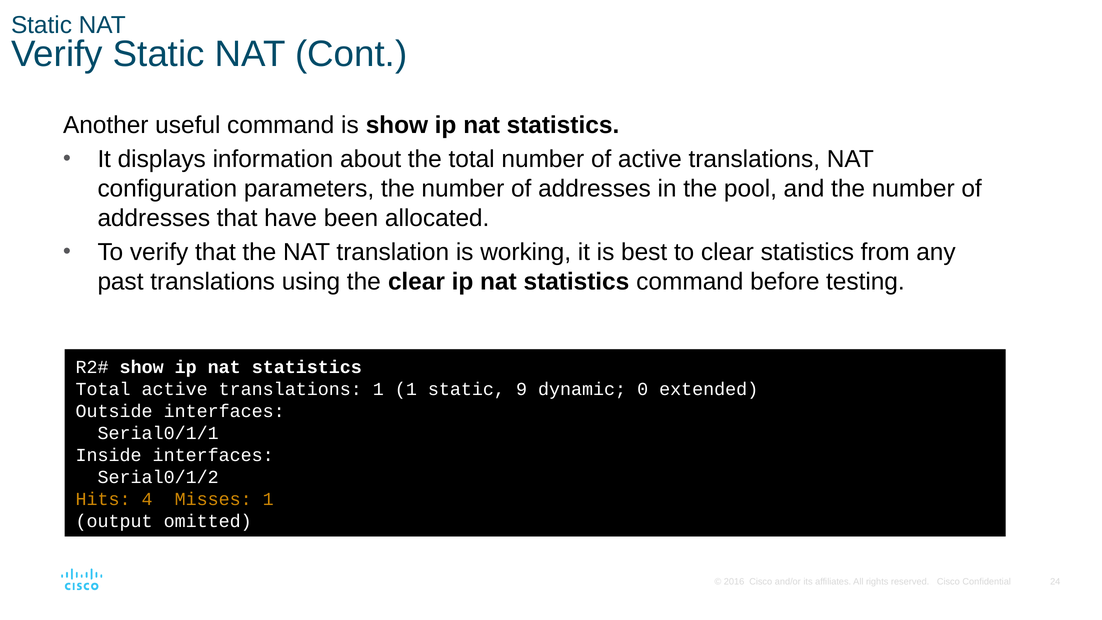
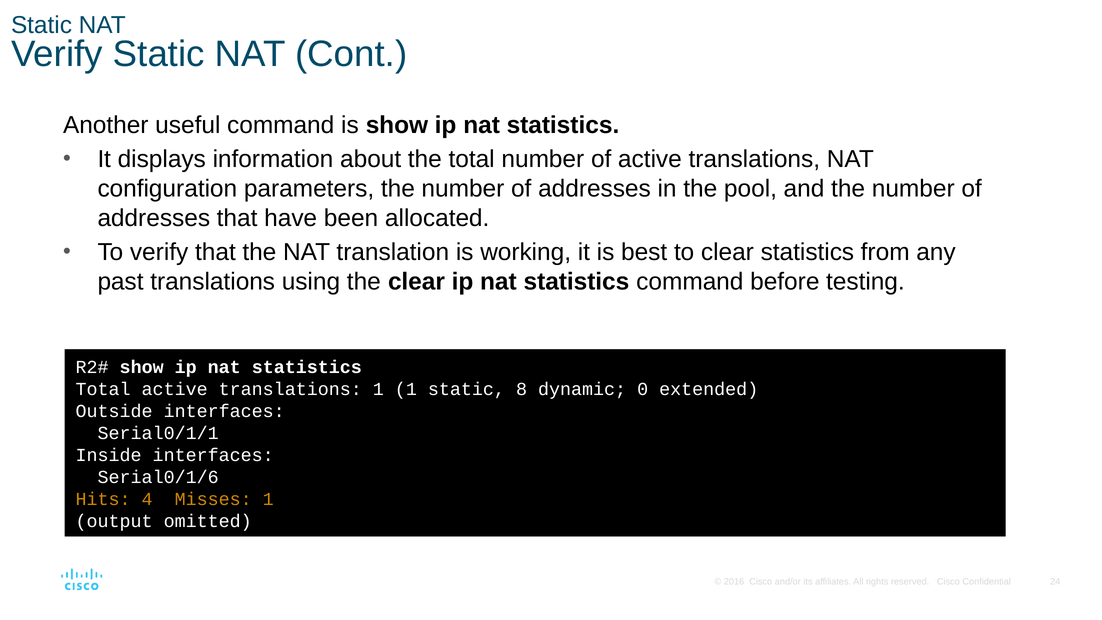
9: 9 -> 8 (522, 389)
Serial0/1/2: Serial0/1/2 -> Serial0/1/6 (158, 477)
